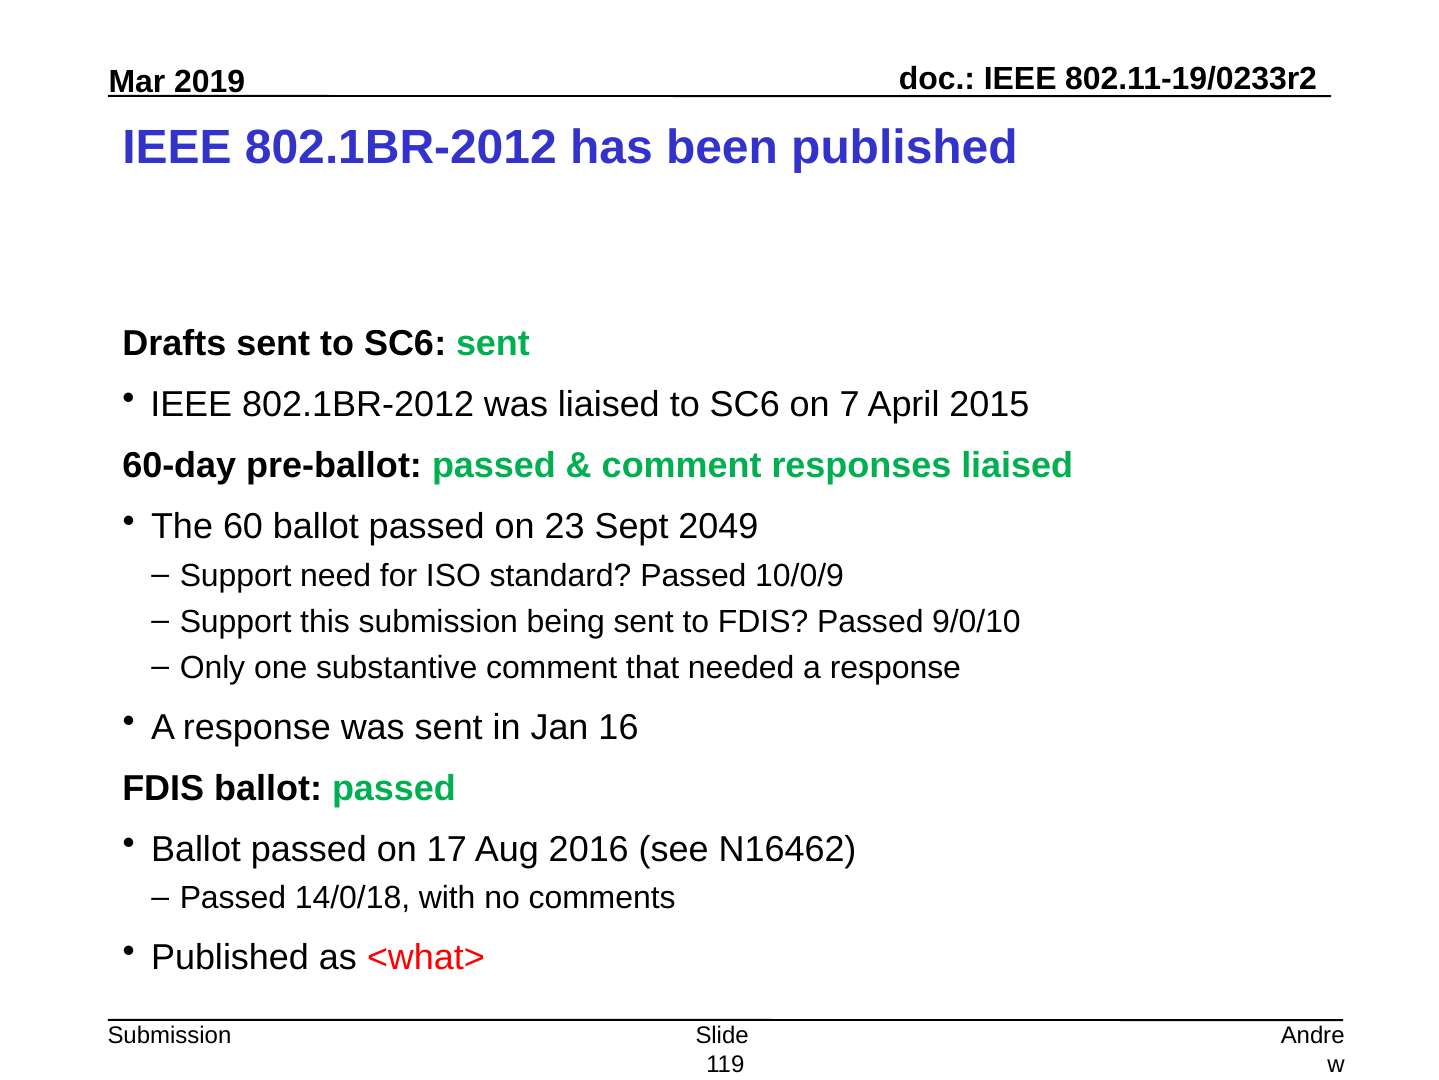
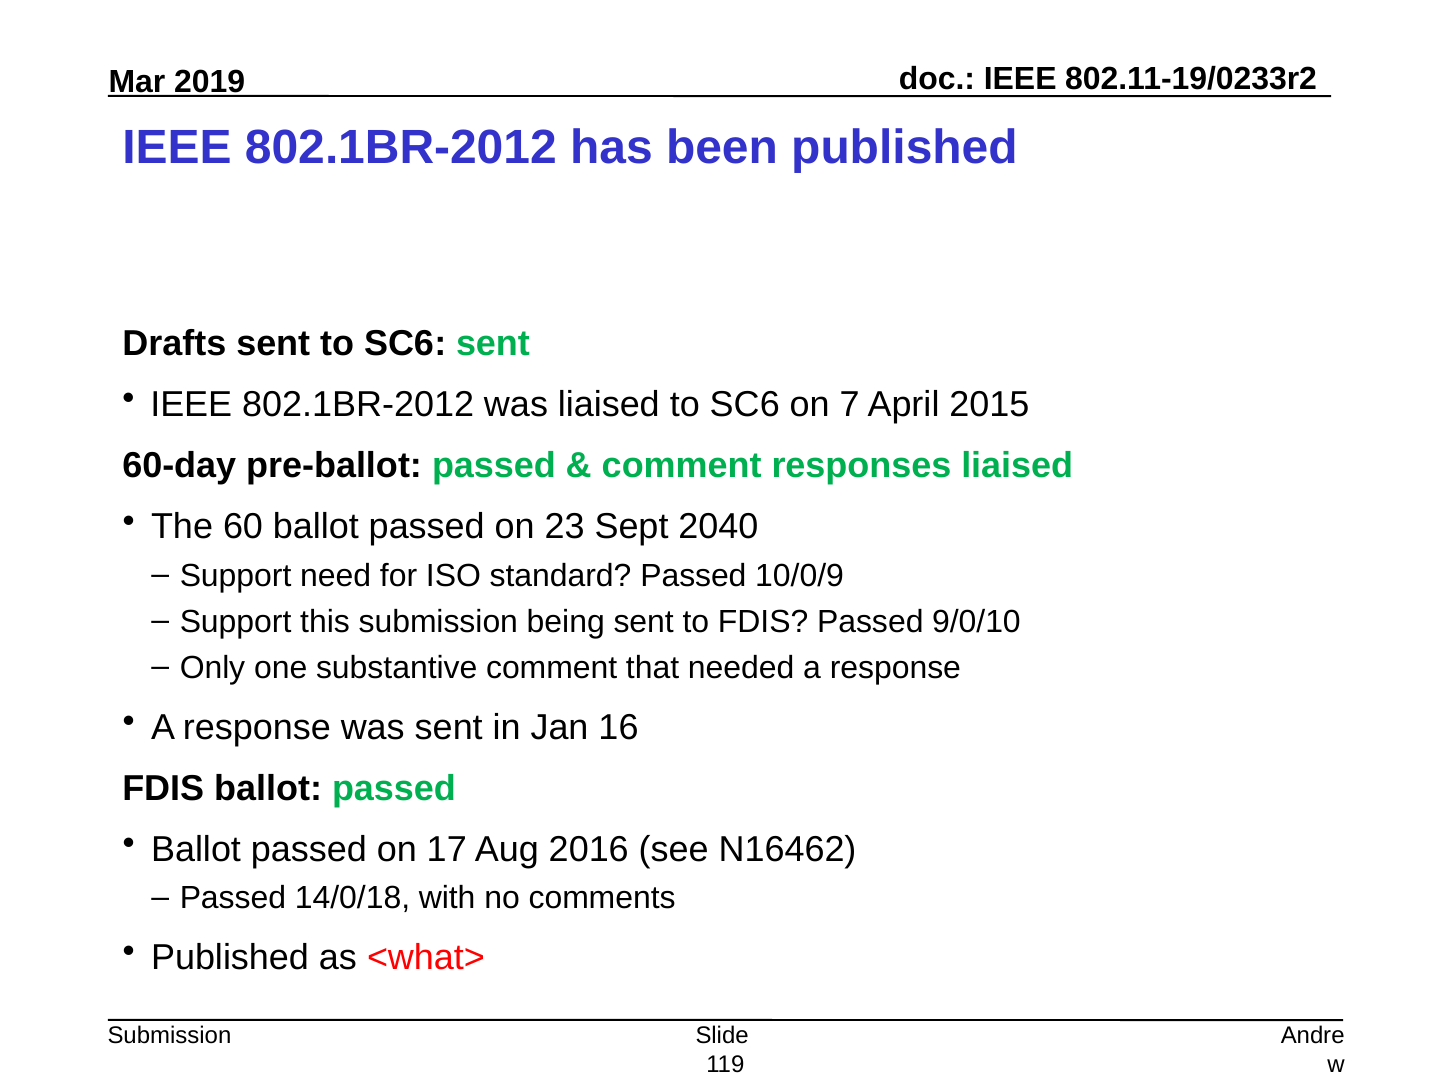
2049: 2049 -> 2040 (718, 527)
